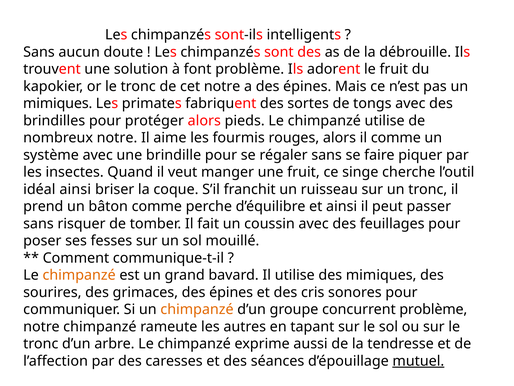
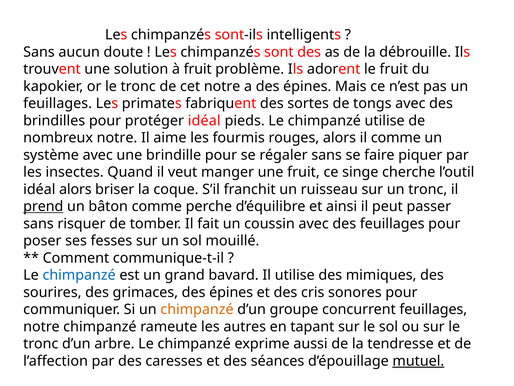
à font: font -> fruit (198, 69)
mimiques: mimiques -> feuillages (58, 103)
protéger alors: alors -> idéal (204, 121)
idéal ainsi: ainsi -> alors (75, 189)
prend underline: none -> present (43, 206)
chimpanzé colour: orange -> blue (79, 275)
concurrent problème: problème -> feuillages (433, 309)
